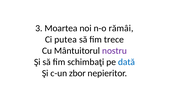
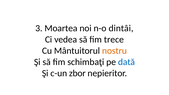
rămâi: rămâi -> dintâi (121, 28)
putea: putea -> vedea (66, 39)
nostru colour: purple -> orange (114, 51)
